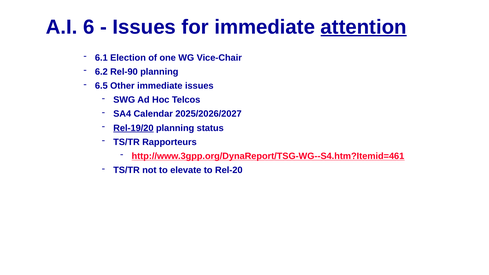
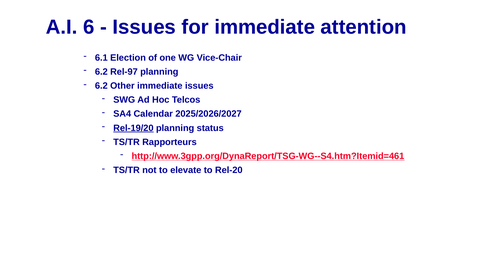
attention underline: present -> none (364, 27)
Rel-90: Rel-90 -> Rel-97 (124, 72)
6.5: 6.5 -> 6.2 (101, 86)
